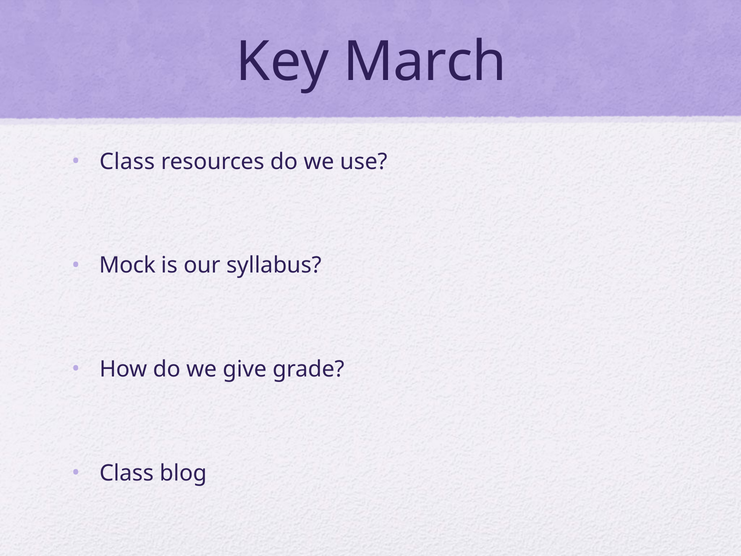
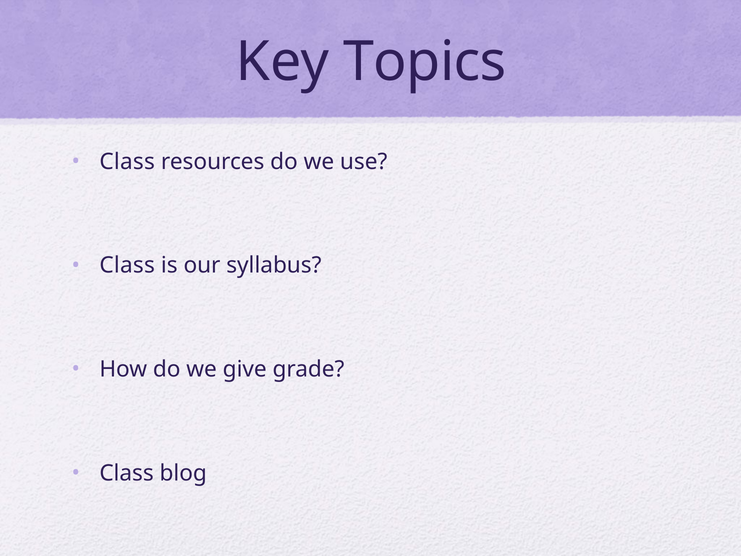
March: March -> Topics (425, 62)
Mock: Mock -> Class (127, 265)
